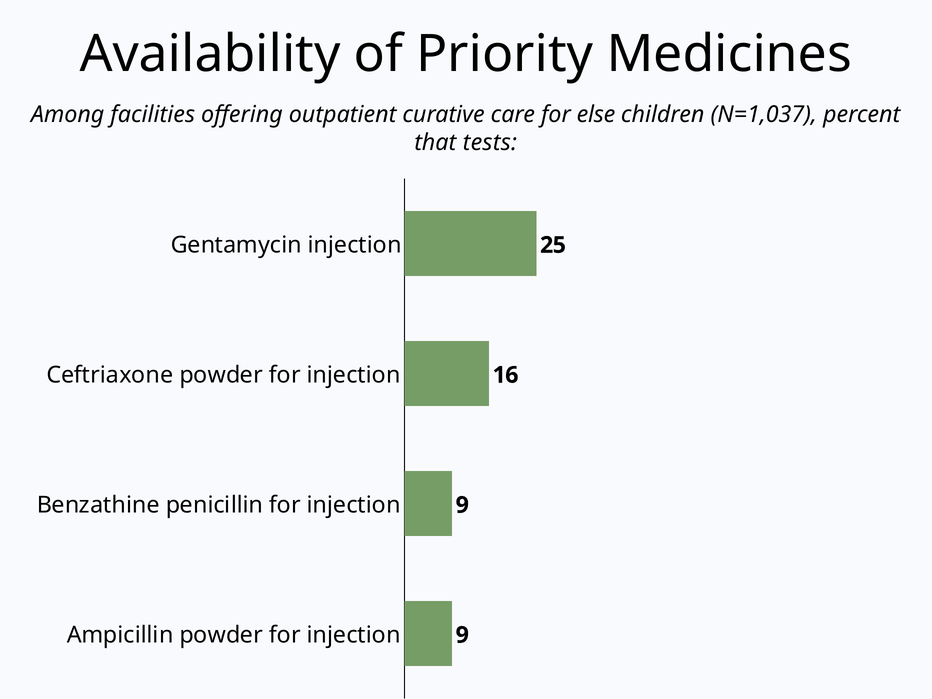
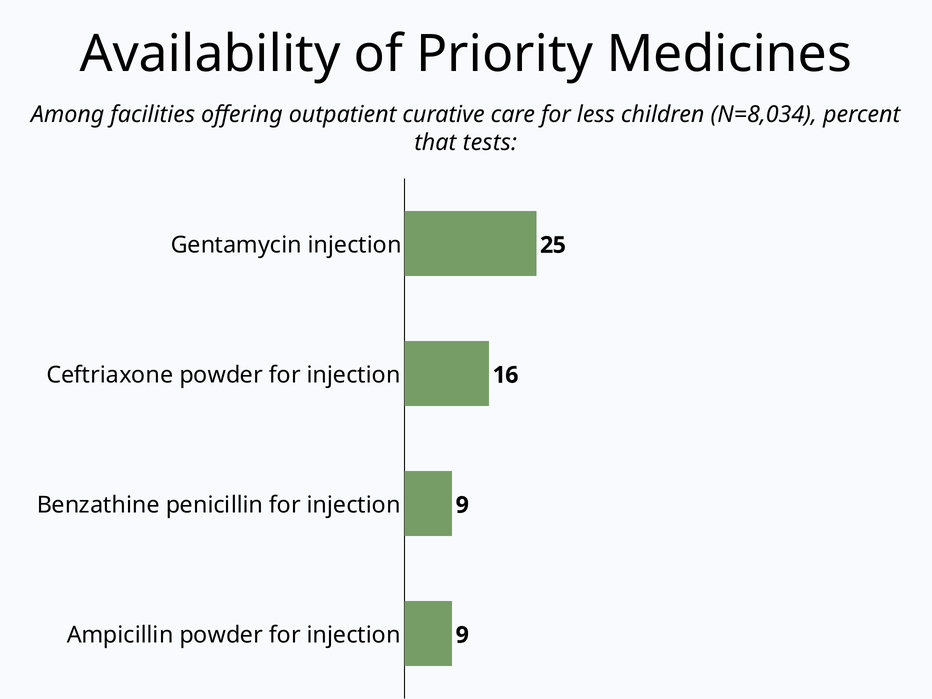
else: else -> less (596, 114)
N=1,037: N=1,037 -> N=8,034 (764, 114)
